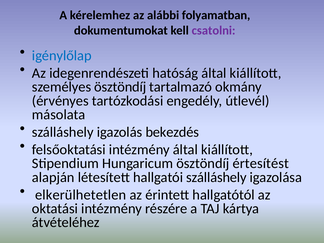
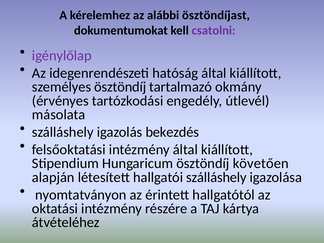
folyamatban: folyamatban -> ösztöndíjast (216, 15)
igénylőlap colour: blue -> purple (62, 56)
értesítést: értesítést -> követően (261, 163)
elkerülhetetlen: elkerülhetetlen -> nyomtatványon (81, 195)
